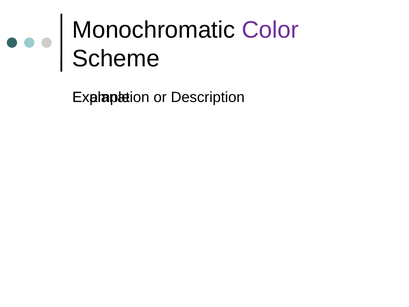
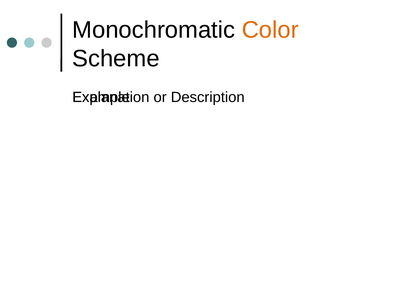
Color colour: purple -> orange (270, 30)
